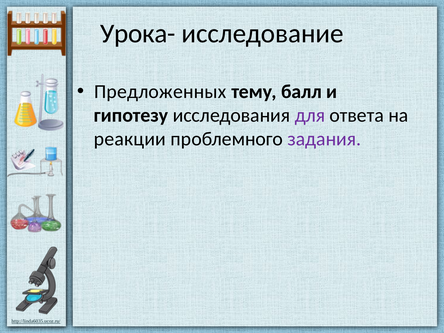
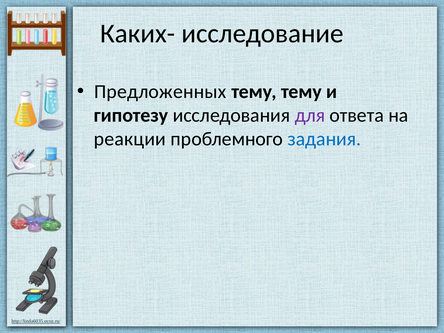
Урока-: Урока- -> Каких- (138, 34)
тему балл: балл -> тему (301, 92)
задания colour: purple -> blue (324, 139)
